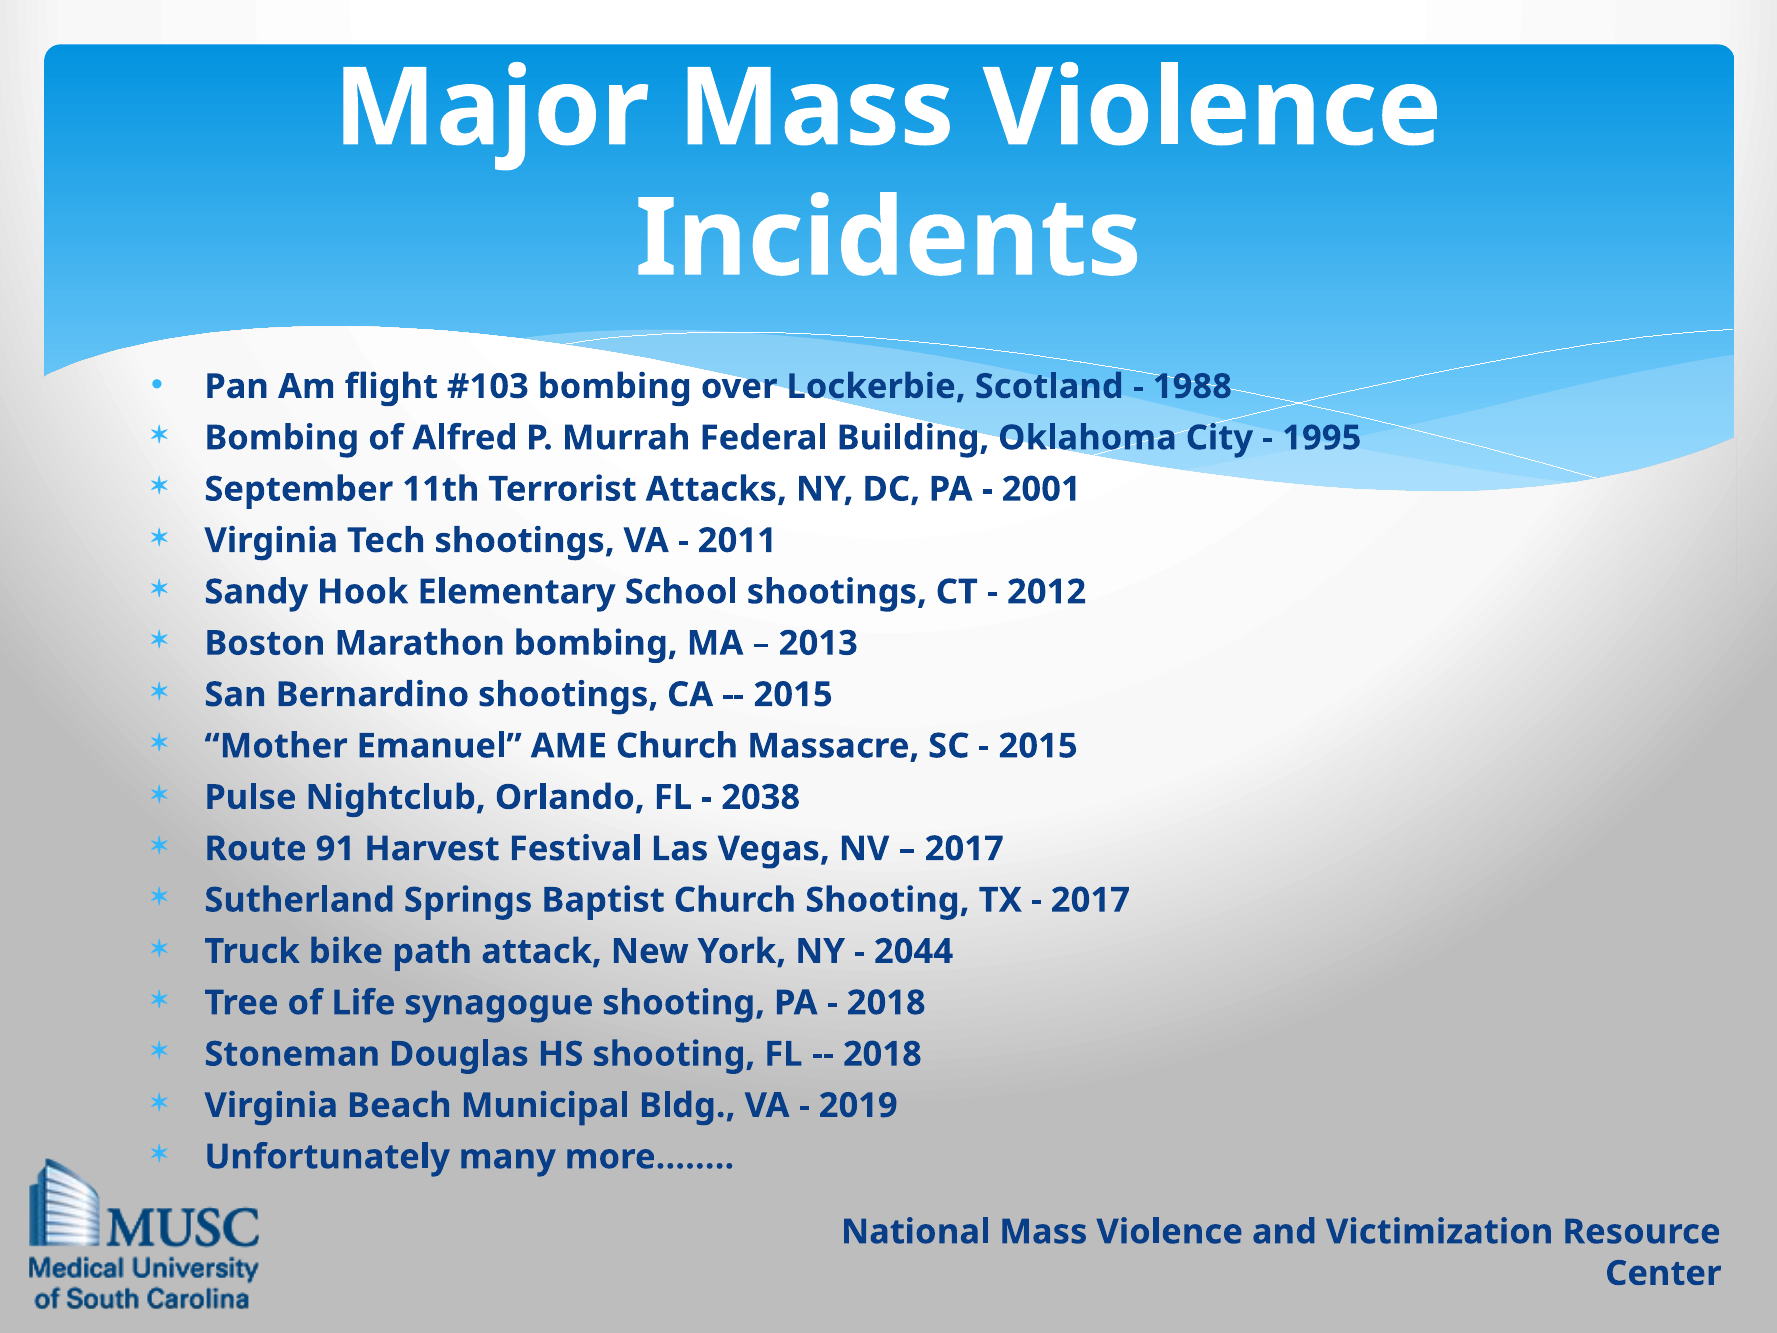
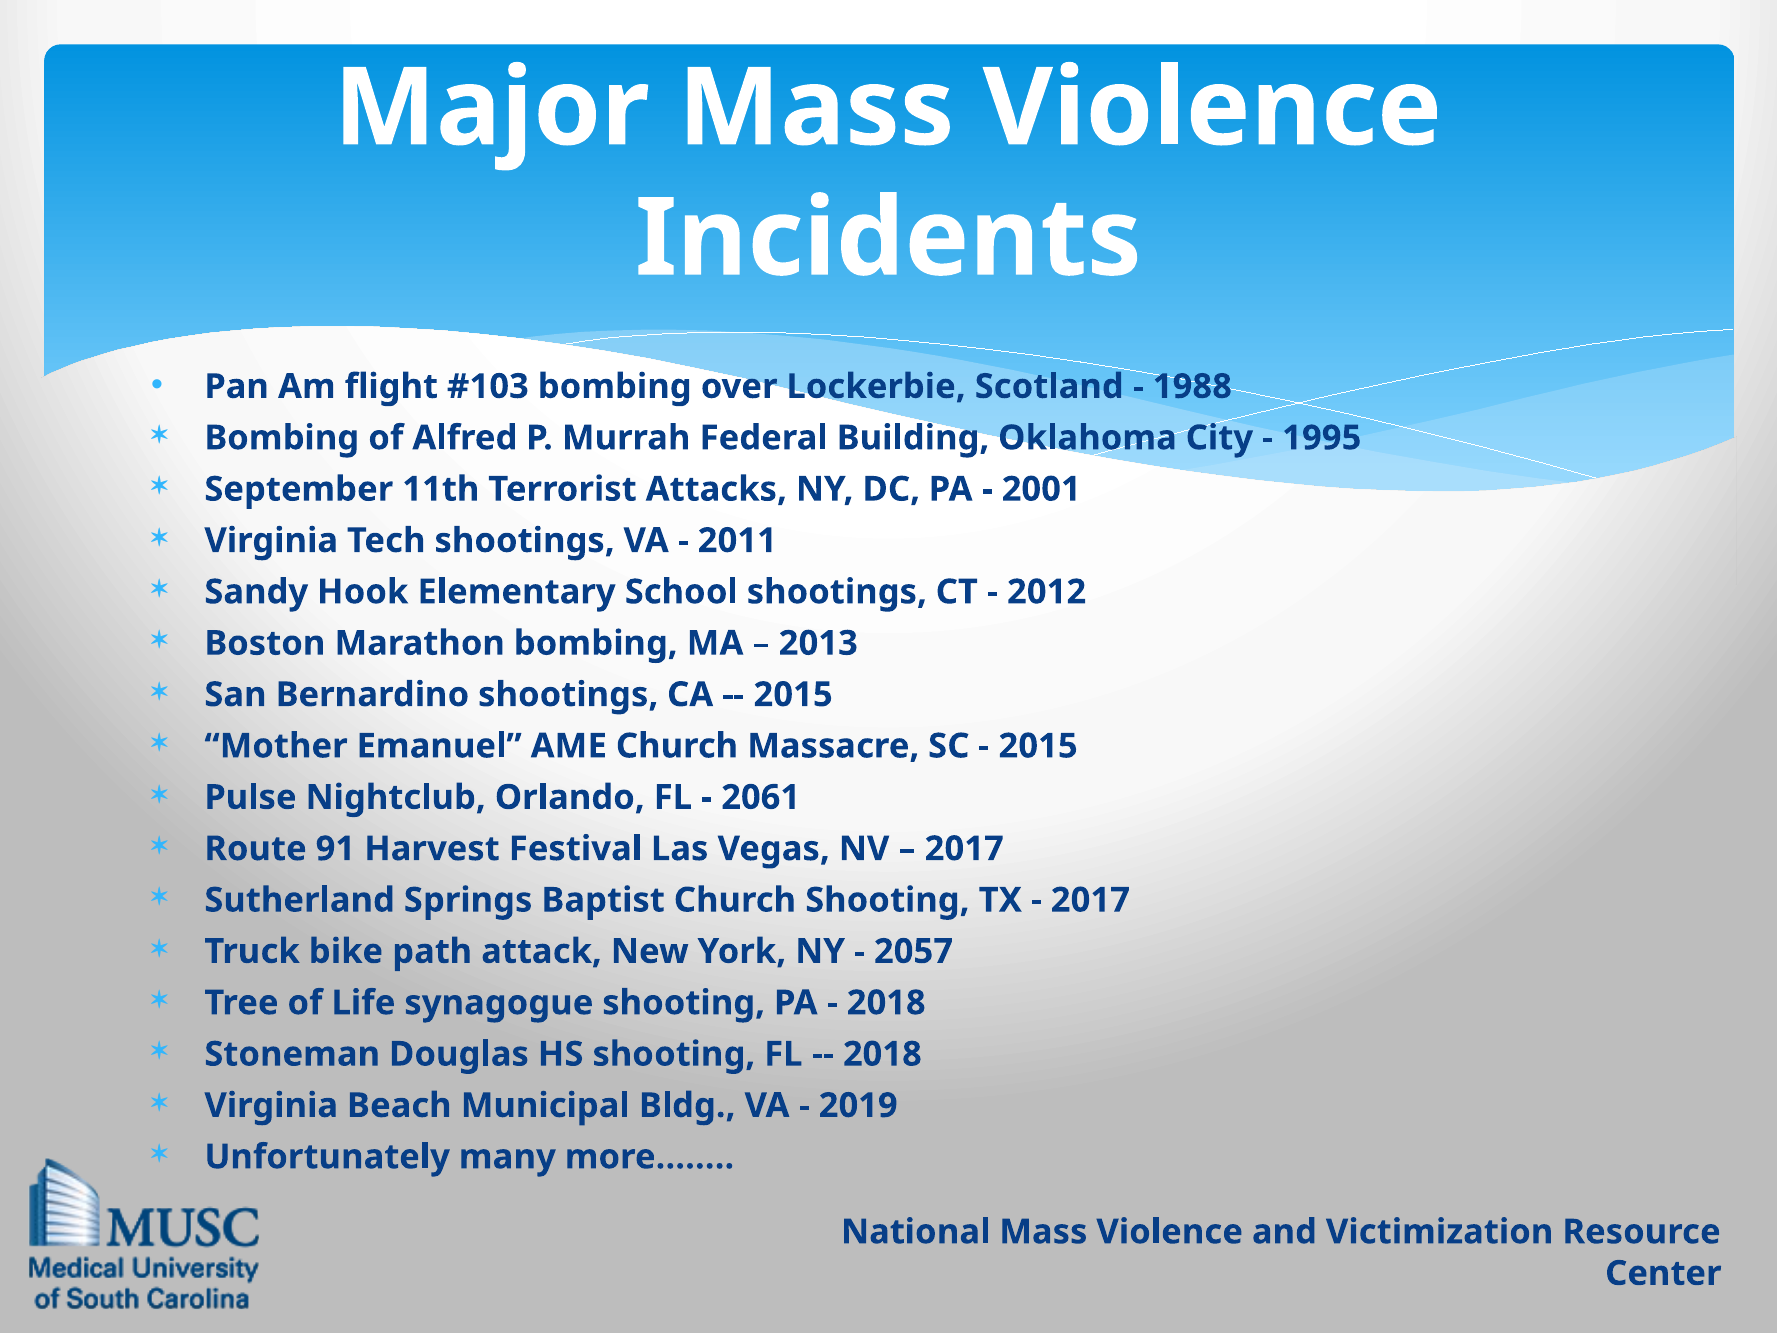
2038: 2038 -> 2061 (761, 797)
2044: 2044 -> 2057 (914, 951)
